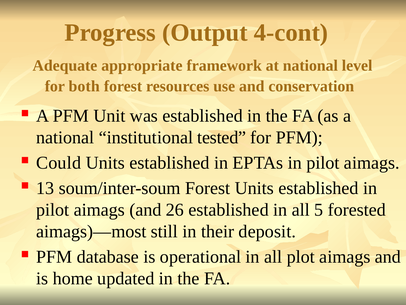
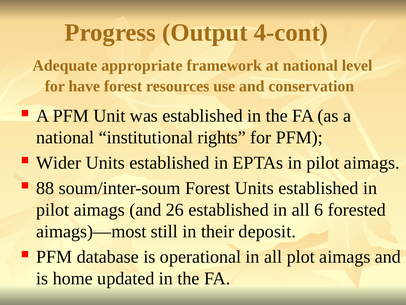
both: both -> have (84, 86)
tested: tested -> rights (222, 137)
Could: Could -> Wider (59, 163)
13: 13 -> 88 (45, 188)
5: 5 -> 6 (319, 209)
